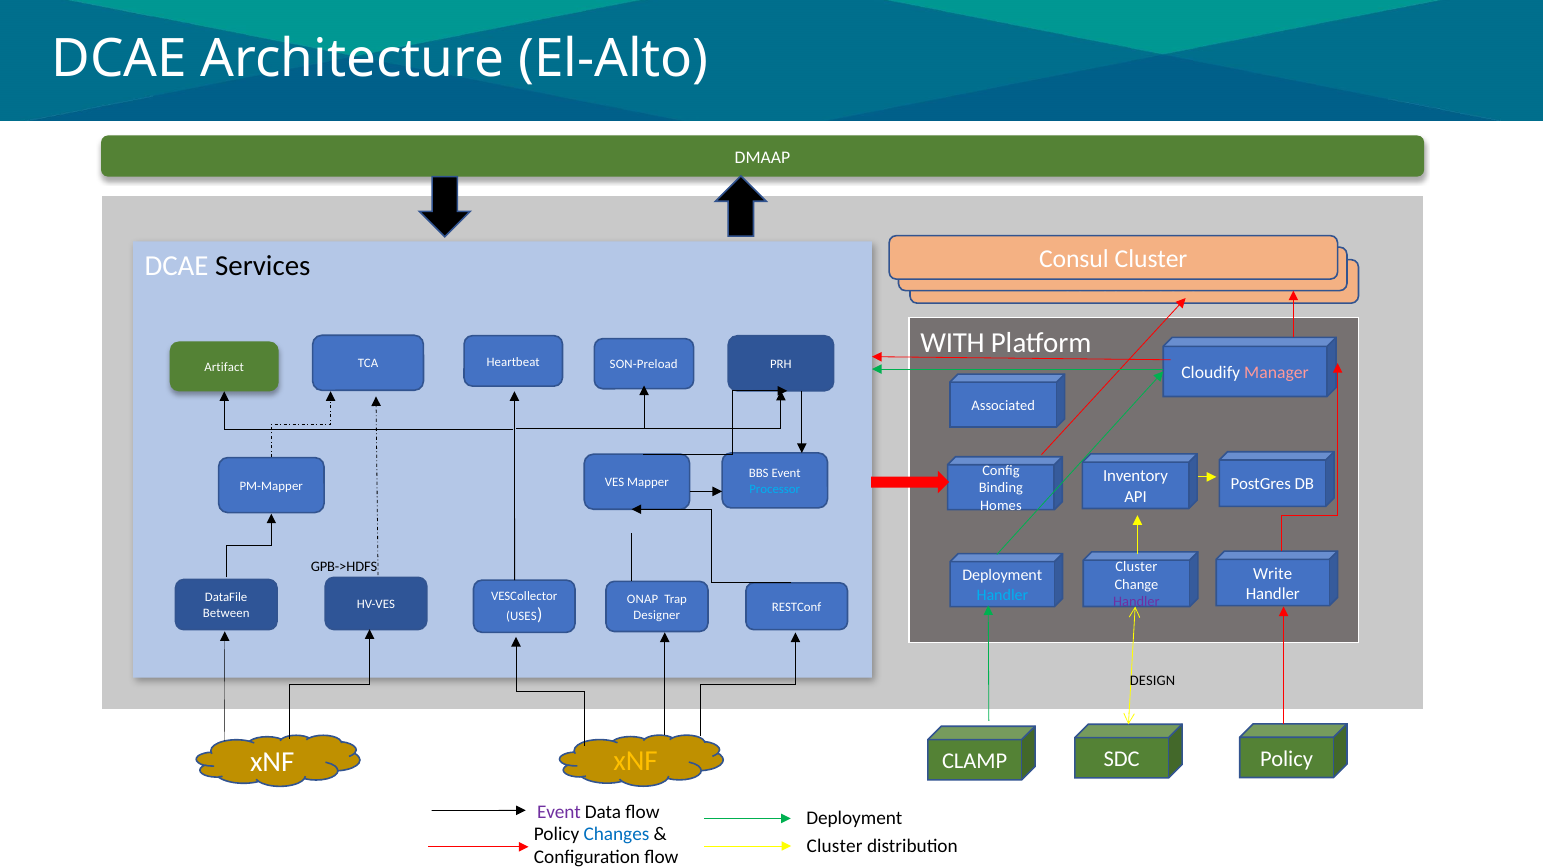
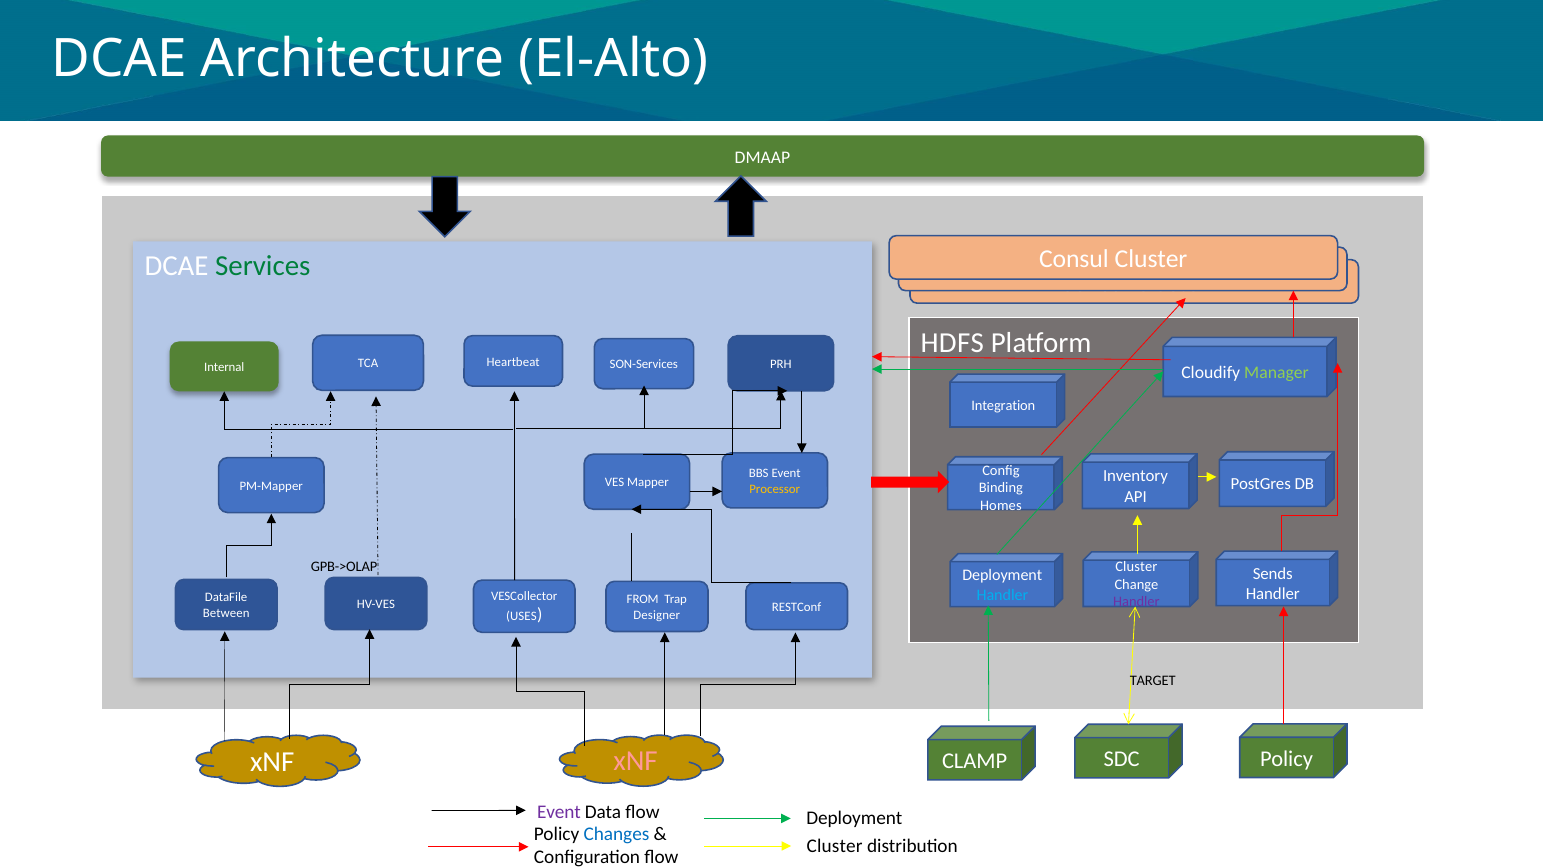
Services colour: black -> green (263, 266)
WITH: WITH -> HDFS (952, 343)
SON-Preload: SON-Preload -> SON-Services (644, 365)
Artifact: Artifact -> Internal (224, 367)
Manager colour: pink -> light green (1277, 373)
Associated: Associated -> Integration (1003, 405)
Processor colour: light blue -> yellow (775, 489)
GPB->HDFS: GPB->HDFS -> GPB->OLAP (344, 567)
Write: Write -> Sends (1273, 573)
ONAP: ONAP -> FROM (643, 600)
DESIGN: DESIGN -> TARGET (1153, 681)
xNF colour: yellow -> pink (636, 761)
